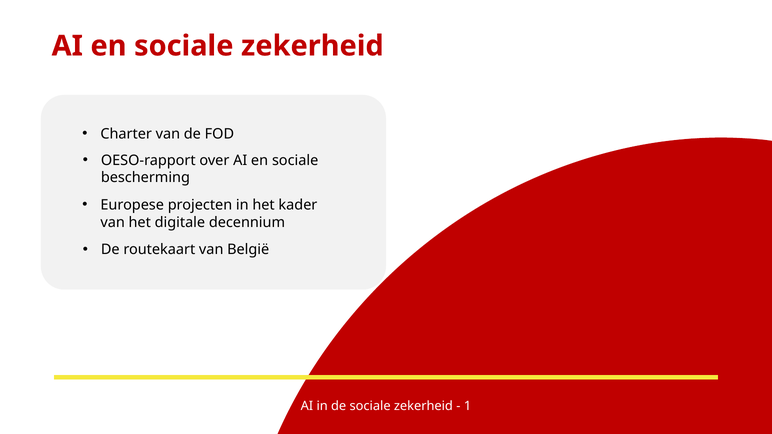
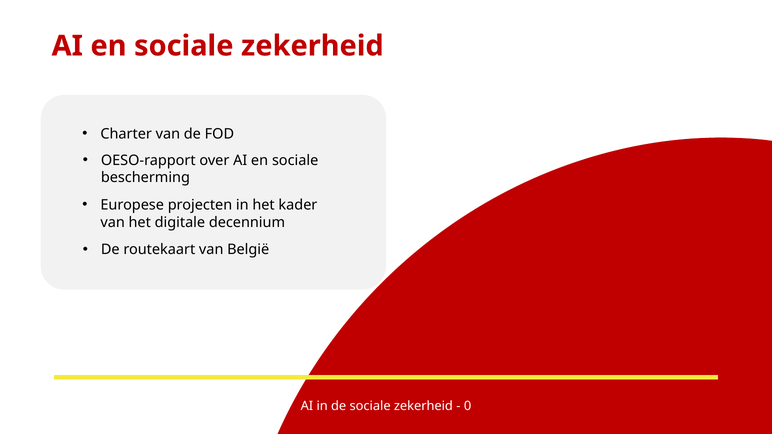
1: 1 -> 0 (468, 406)
